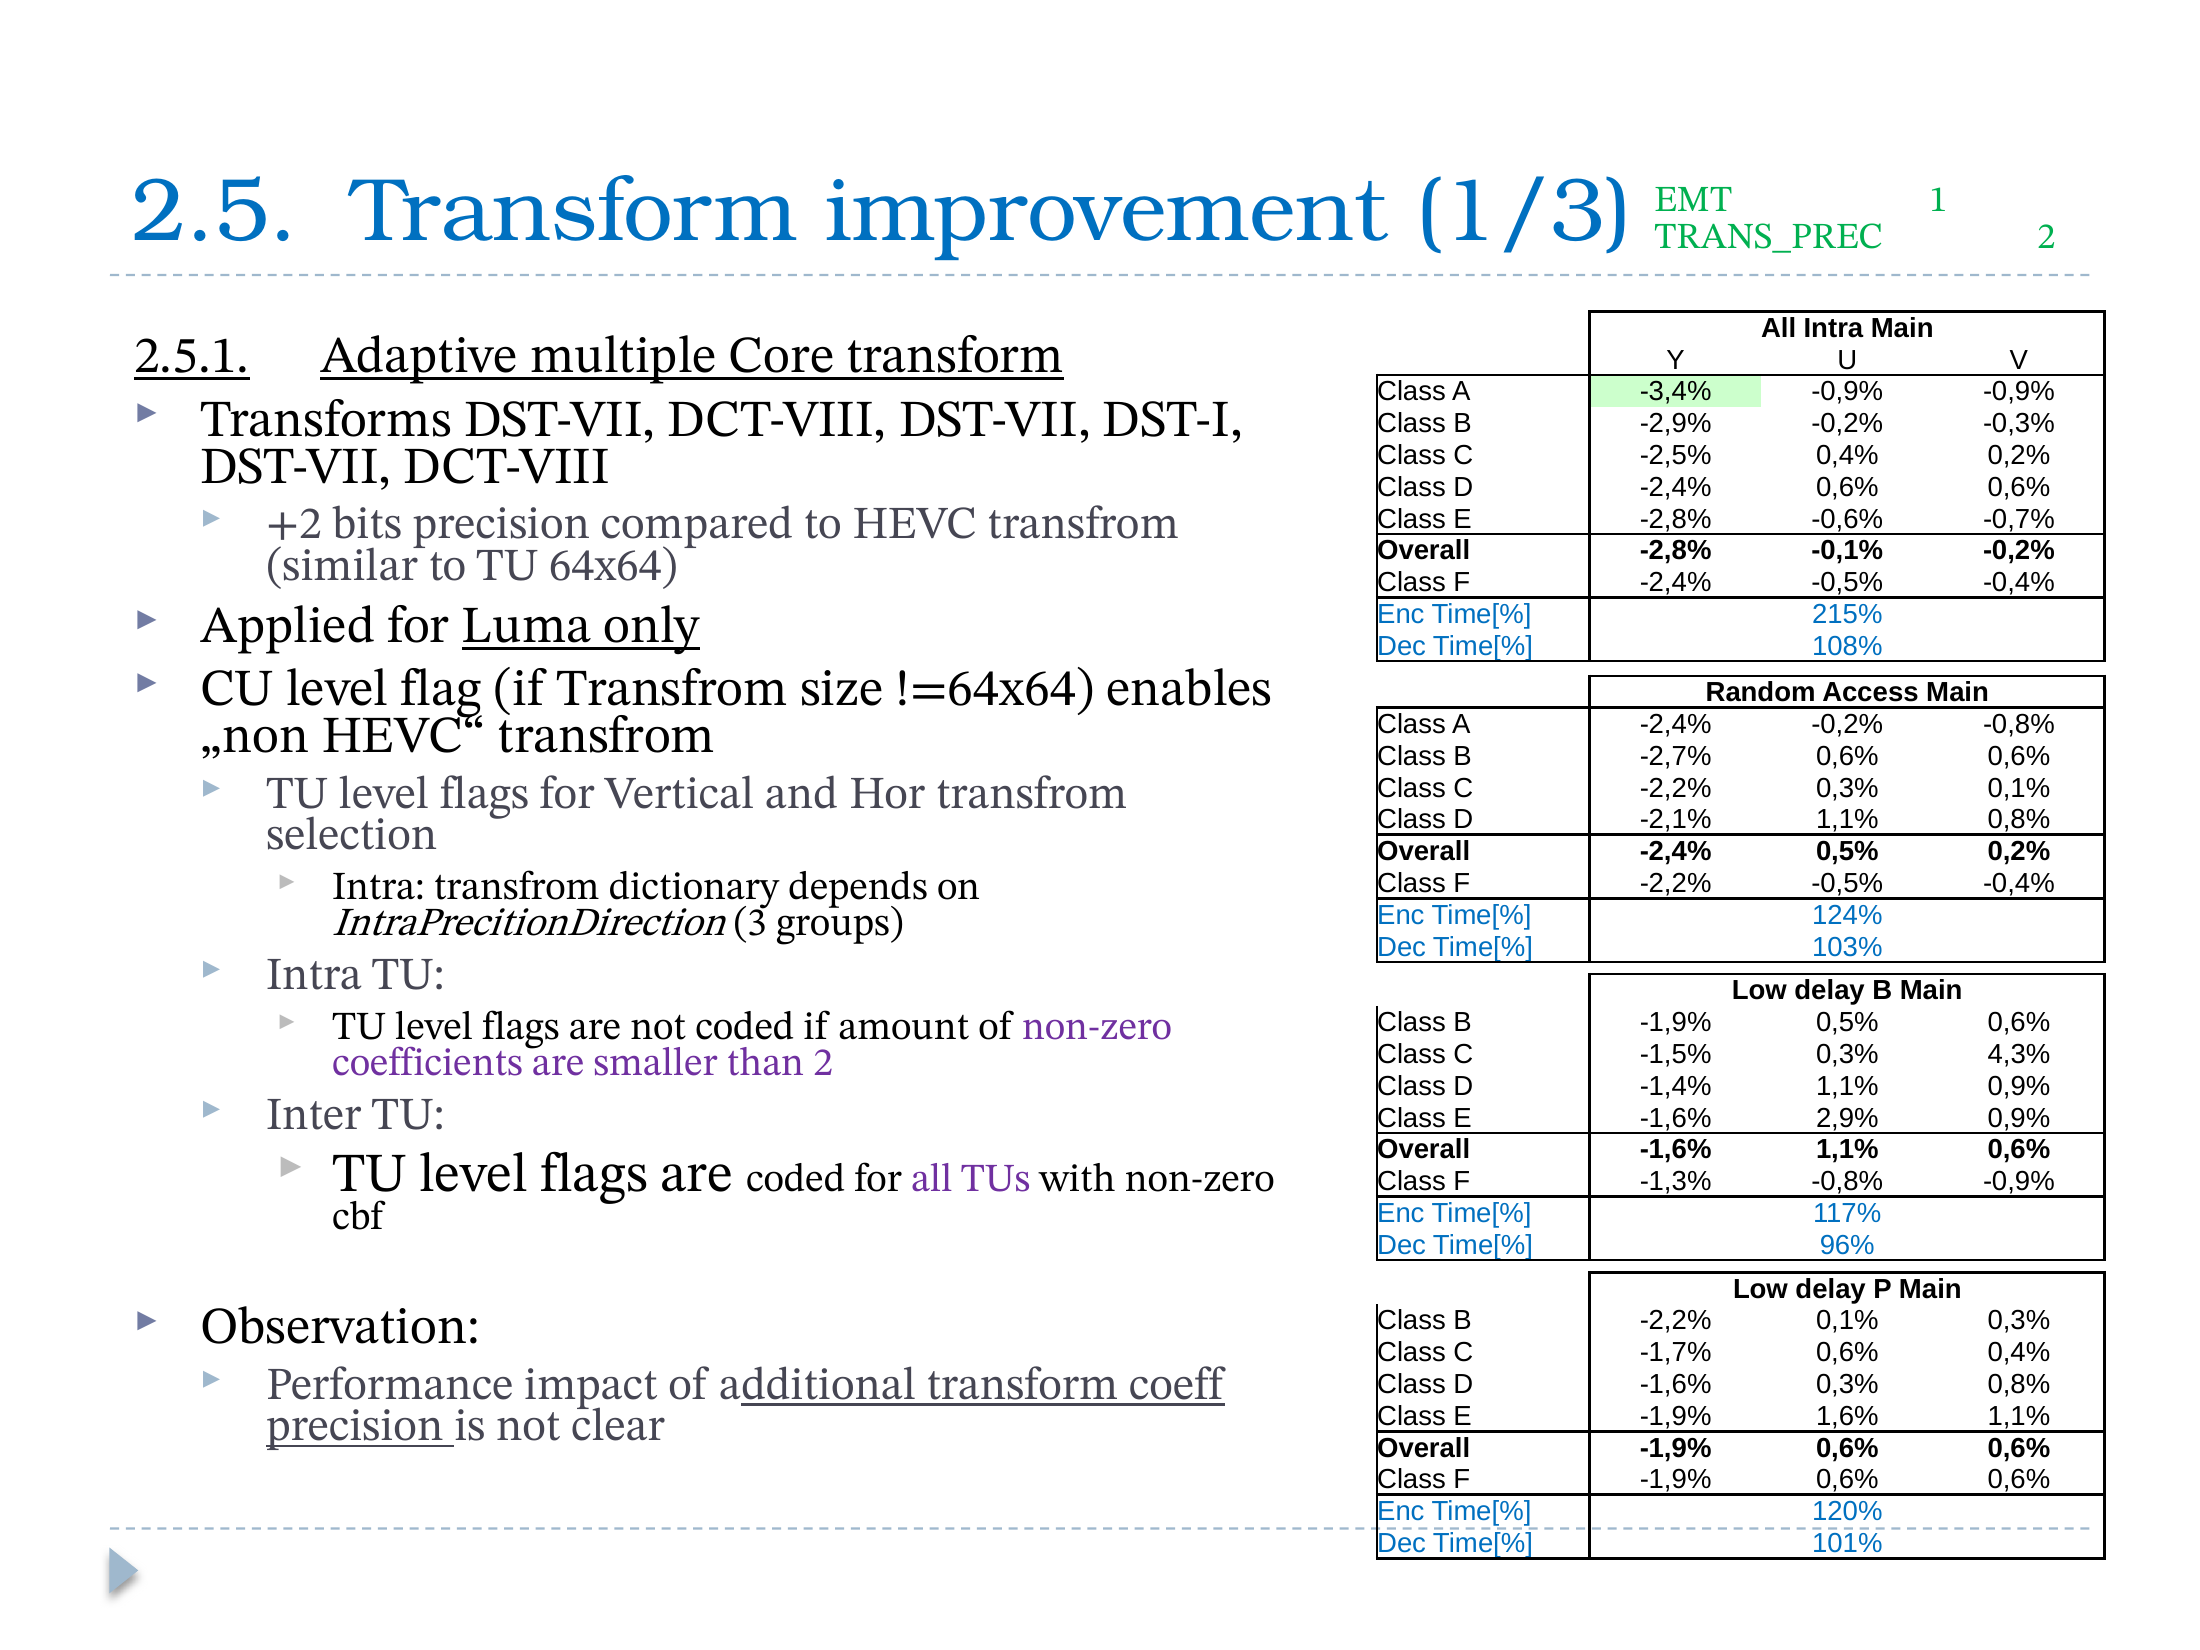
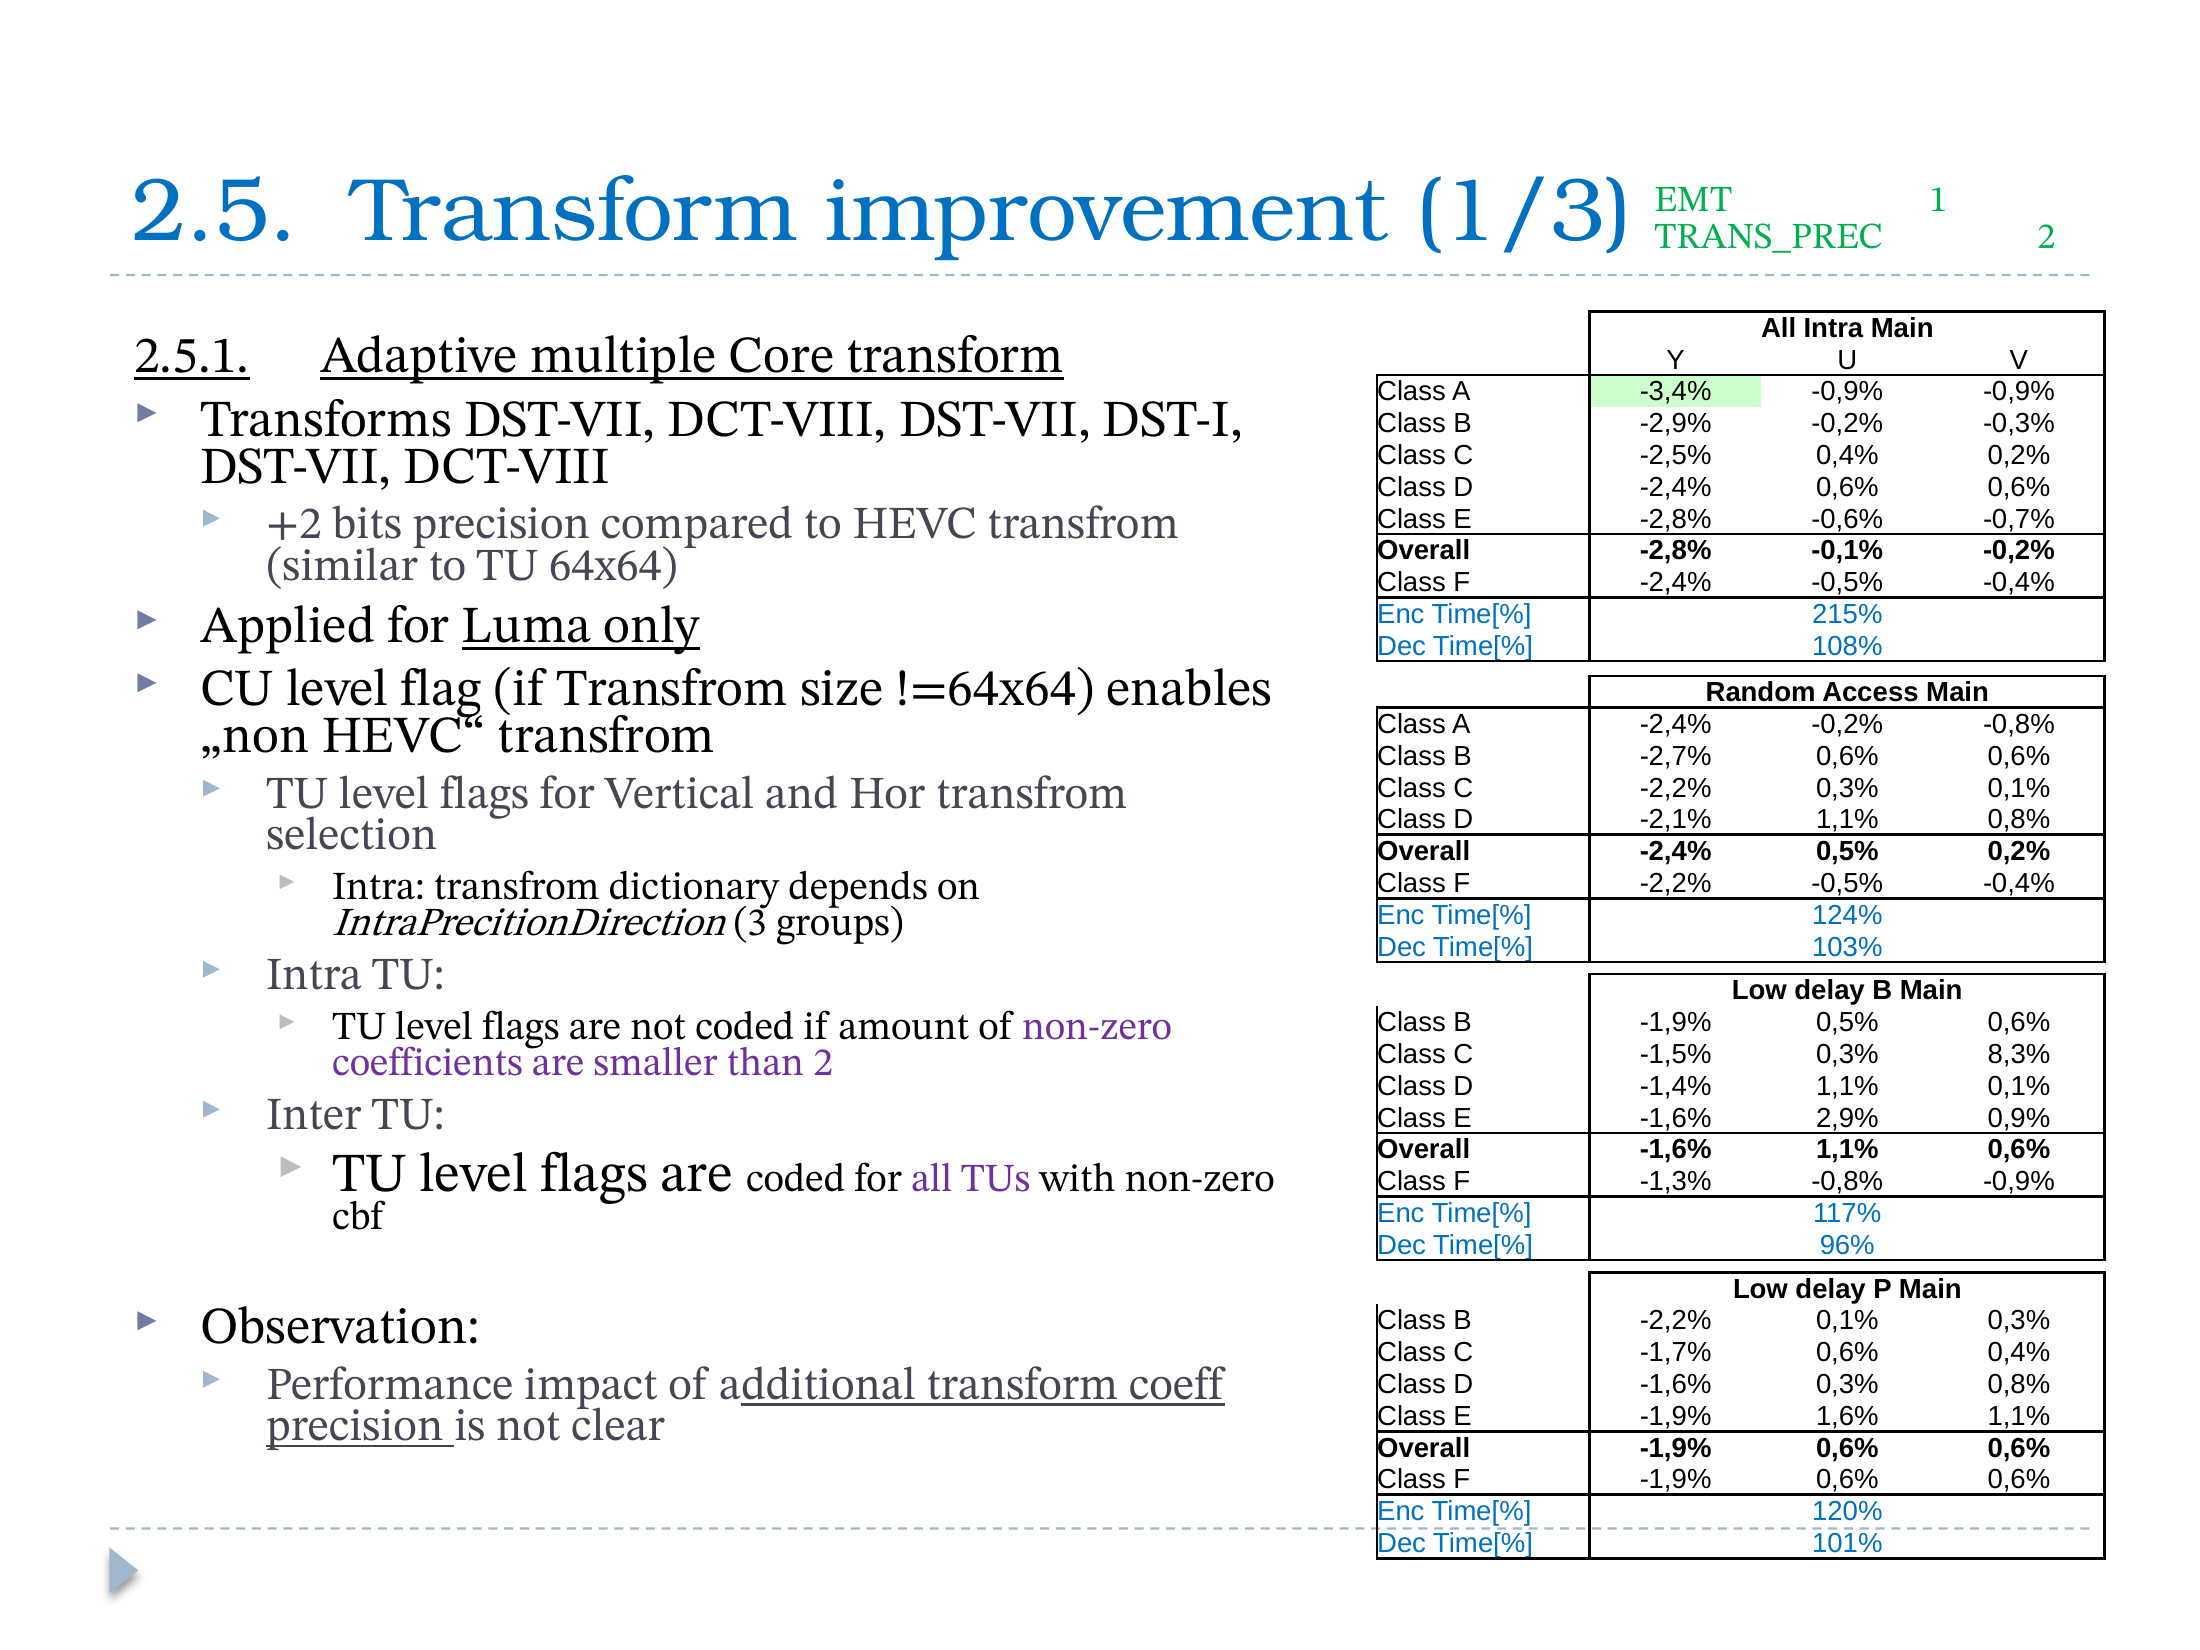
4,3%: 4,3% -> 8,3% (2019, 1054)
1,1% 0,9%: 0,9% -> 0,1% (2019, 1086)
